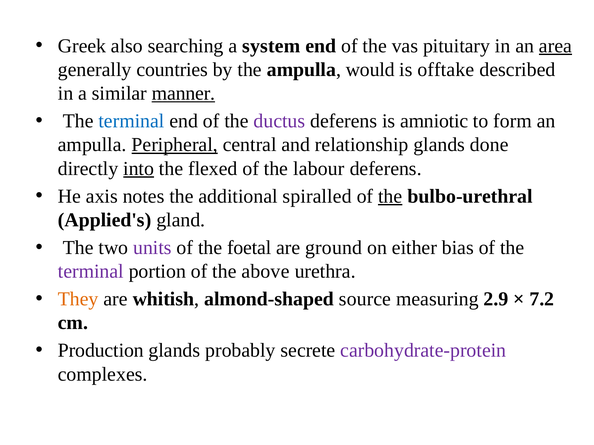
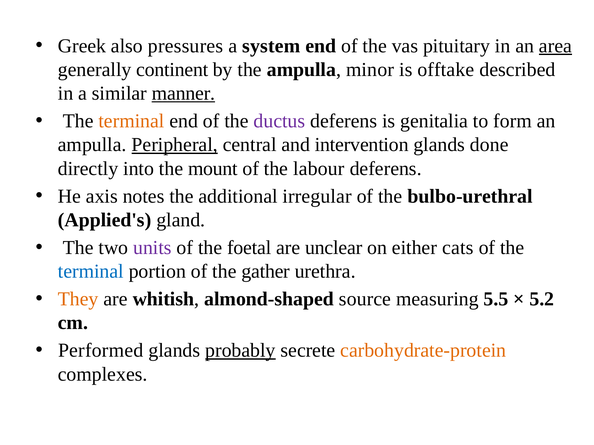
searching: searching -> pressures (186, 46)
countries: countries -> continent (172, 70)
would: would -> minor (370, 70)
terminal colour: blue -> orange (131, 121)
amniotic: amniotic -> genitalia (434, 121)
relationship: relationship -> intervention (362, 145)
into underline: present -> none (139, 169)
flexed: flexed -> mount (213, 169)
spiralled: spiralled -> irregular (317, 196)
the underline: present -> none (390, 196)
ground: ground -> unclear (334, 248)
bias: bias -> cats (458, 248)
terminal colour: purple -> blue (91, 272)
above: above -> gather (266, 272)
2.9: 2.9 -> 5.5 (496, 299)
7.2: 7.2 -> 5.2 (542, 299)
Production: Production -> Performed (101, 351)
probably underline: none -> present (240, 351)
carbohydrate-protein colour: purple -> orange (423, 351)
